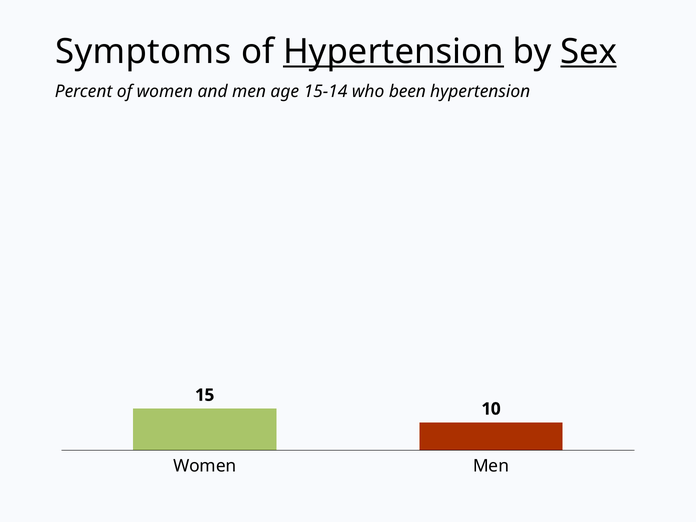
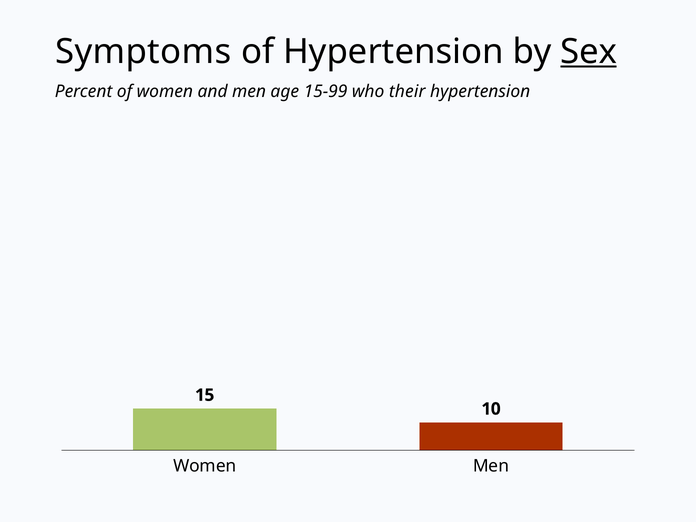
Hypertension underline: present -> none (393, 52)
15-14: 15-14 -> 15-99 (326, 91)
been: been -> their (407, 91)
